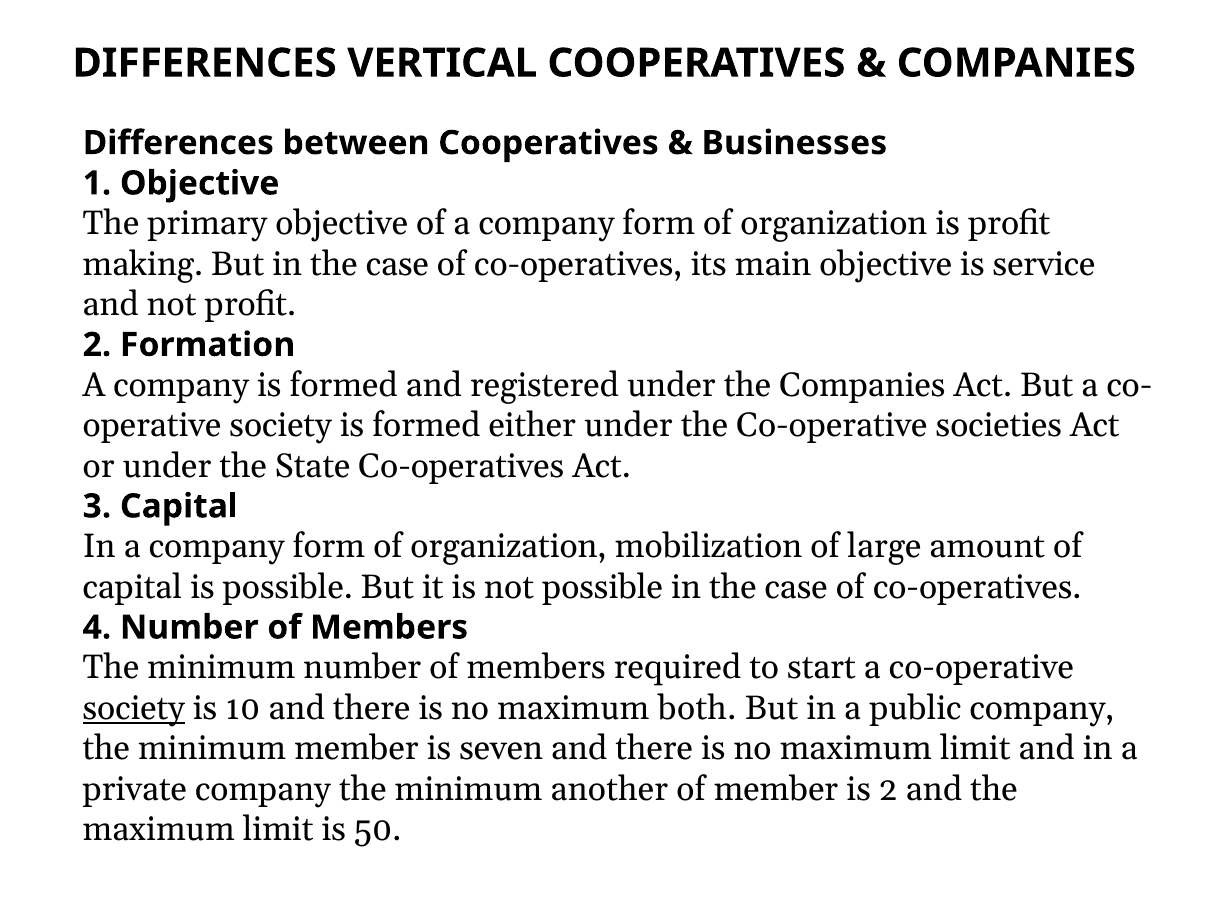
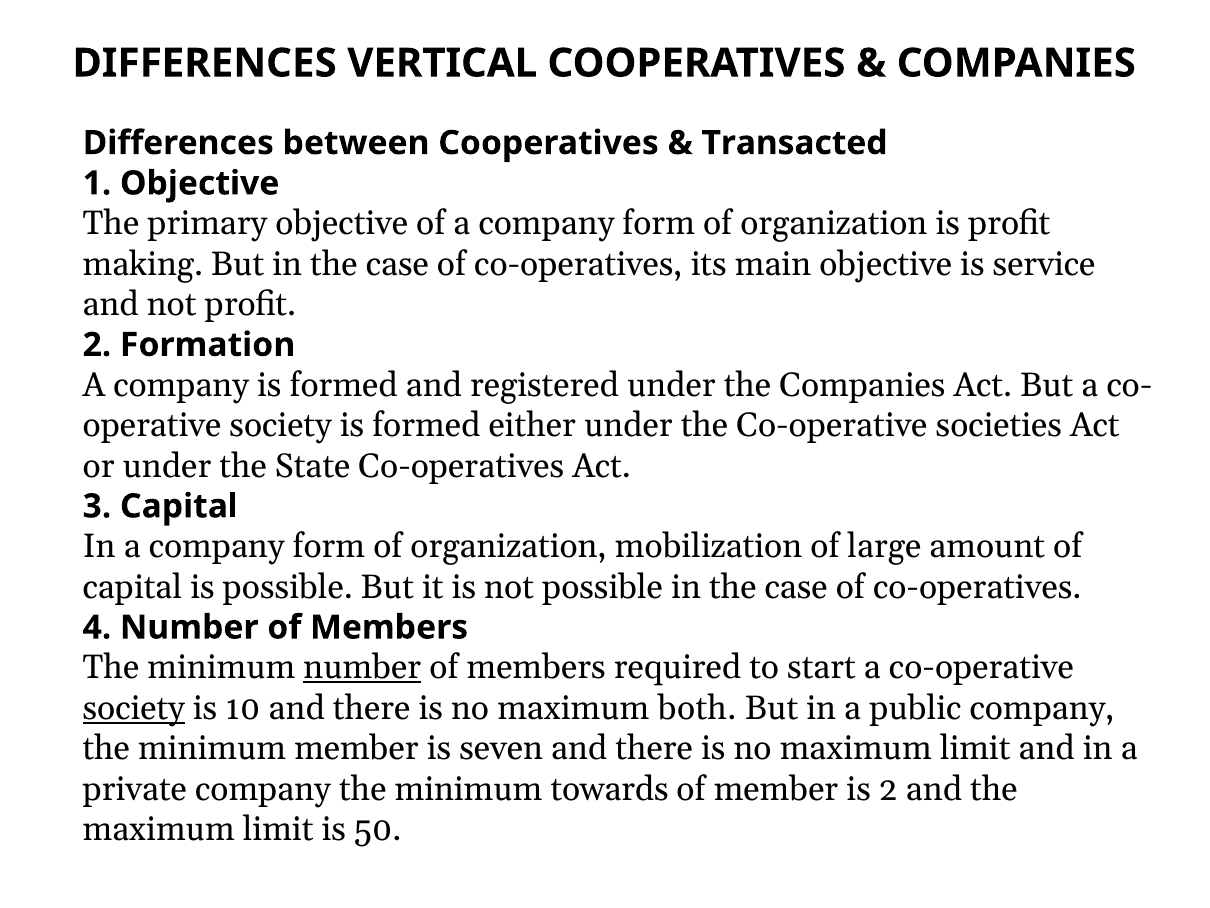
Businesses: Businesses -> Transacted (795, 143)
number underline: none -> present (362, 667)
another: another -> towards (610, 789)
